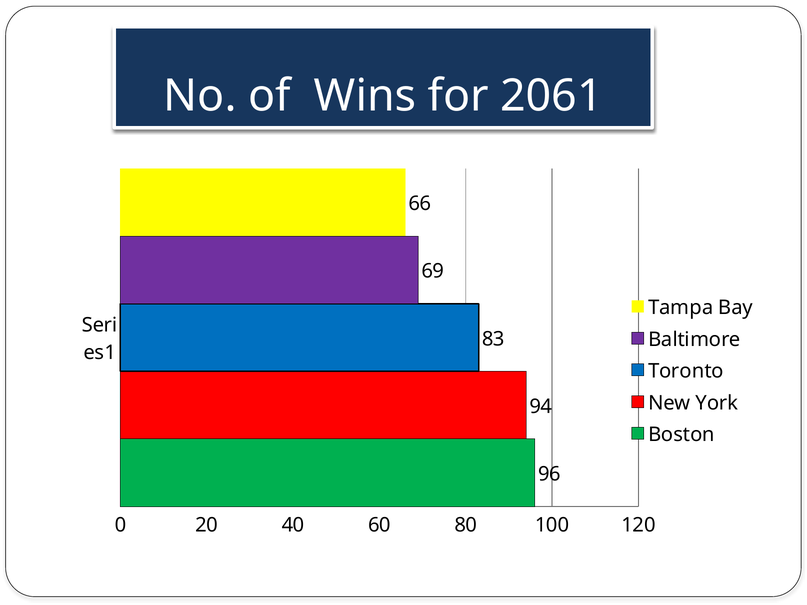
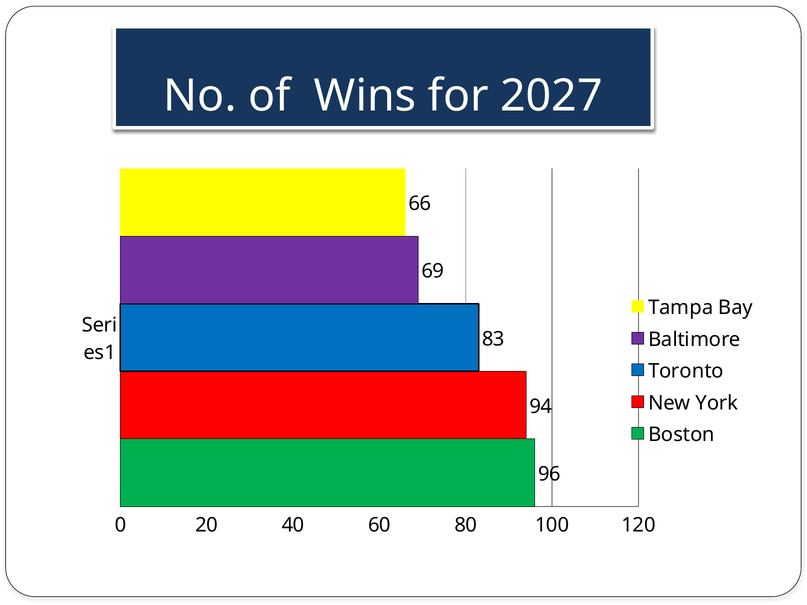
2061: 2061 -> 2027 (551, 96)
